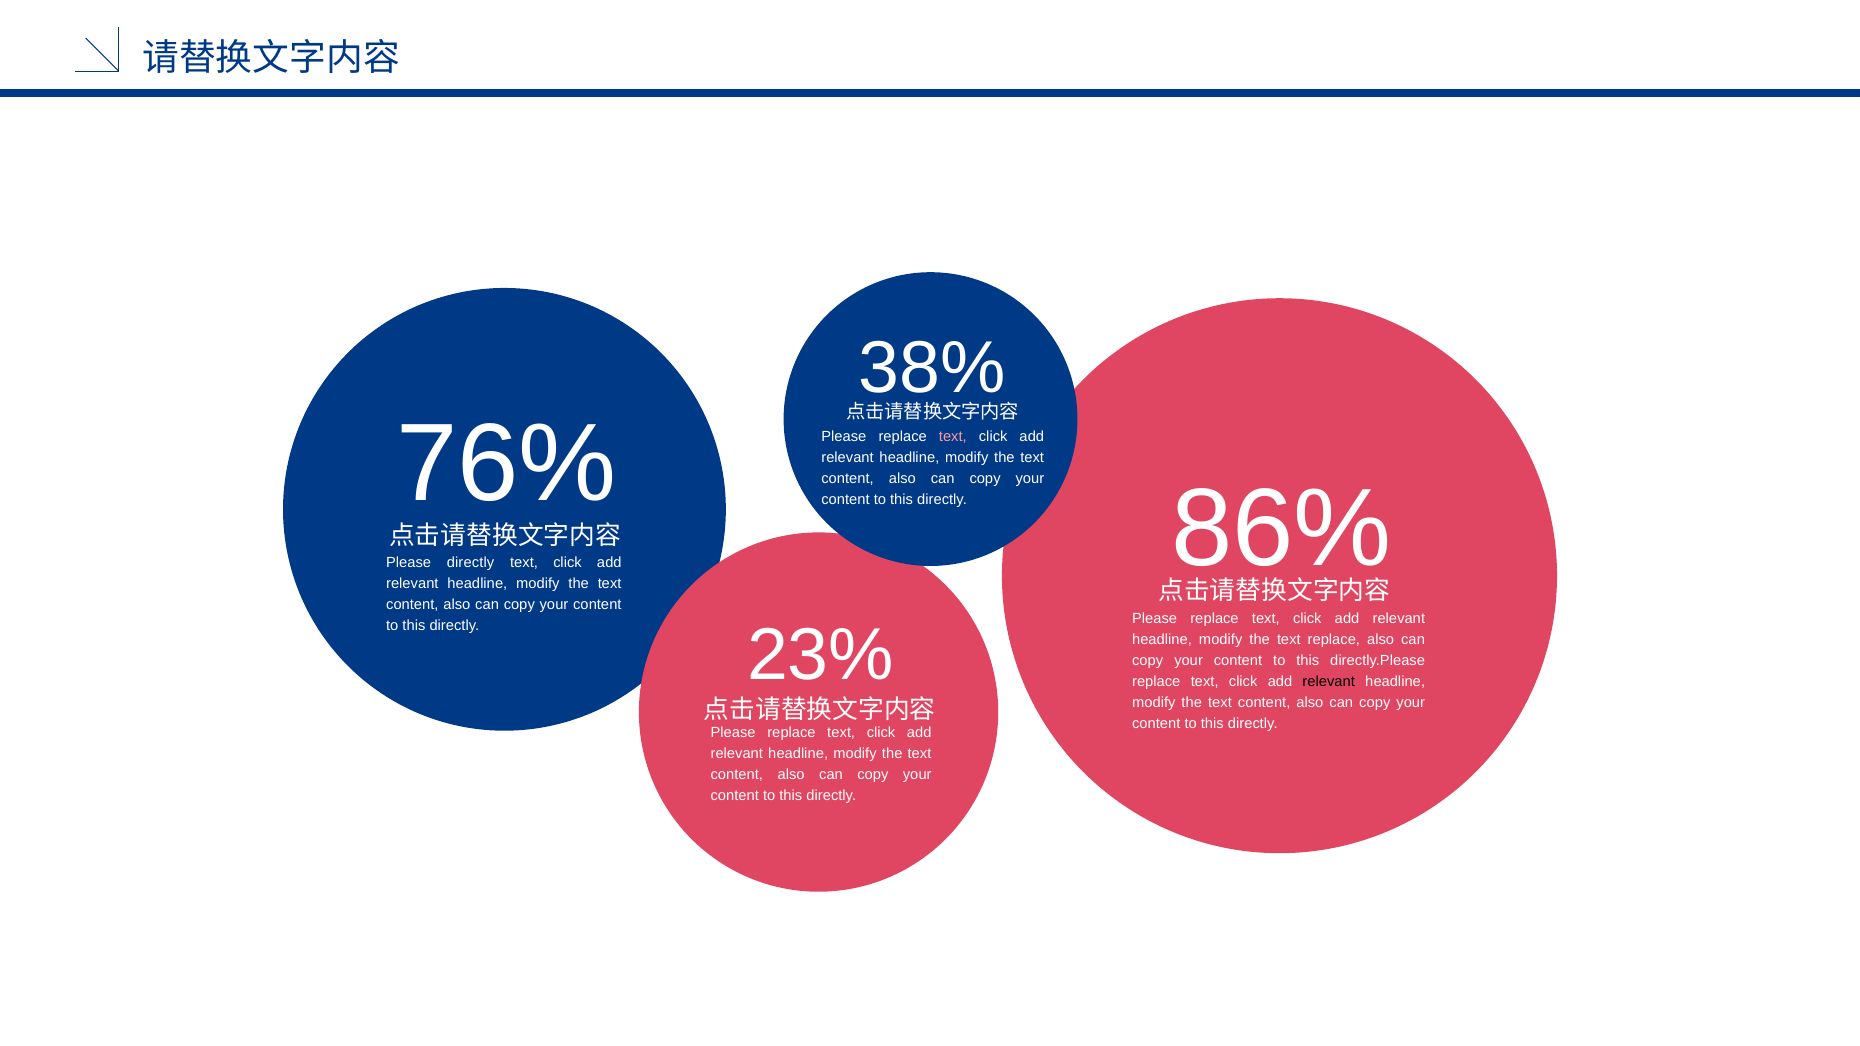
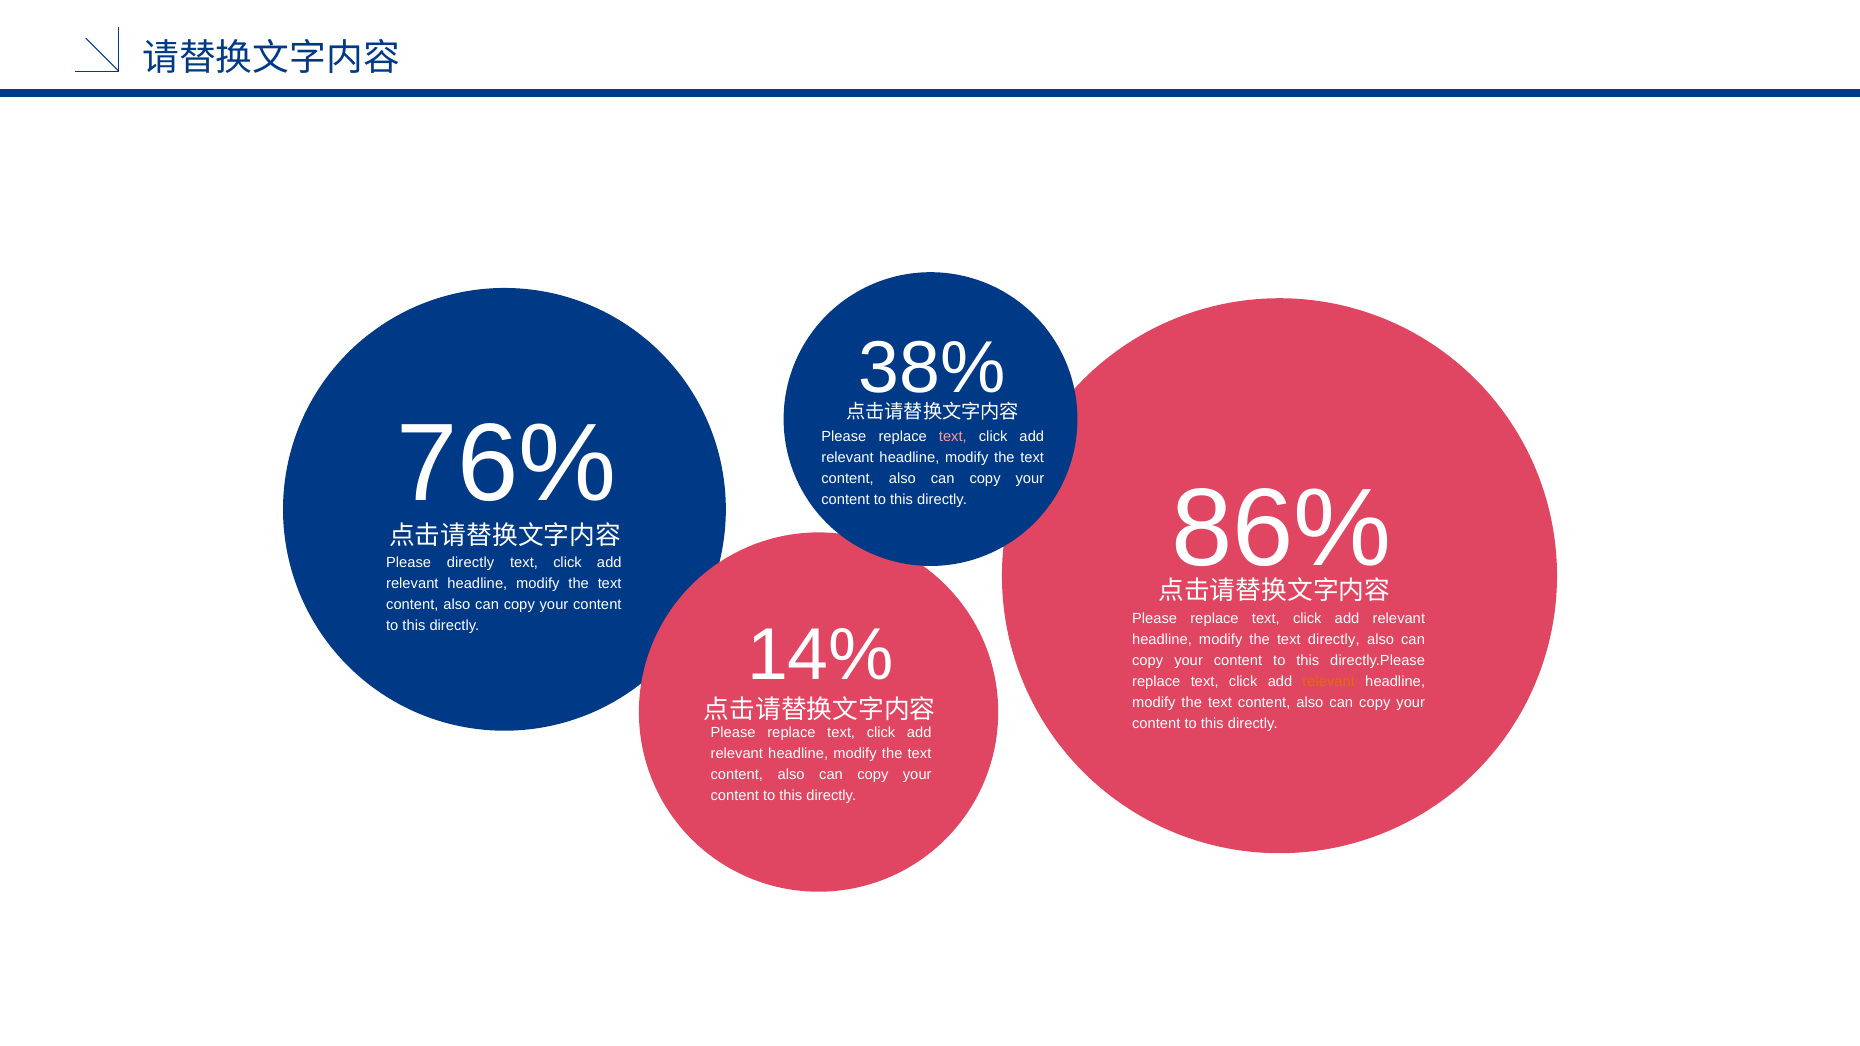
23%: 23% -> 14% (821, 655)
text replace: replace -> directly (1334, 640)
relevant colour: black -> orange (1329, 682)
